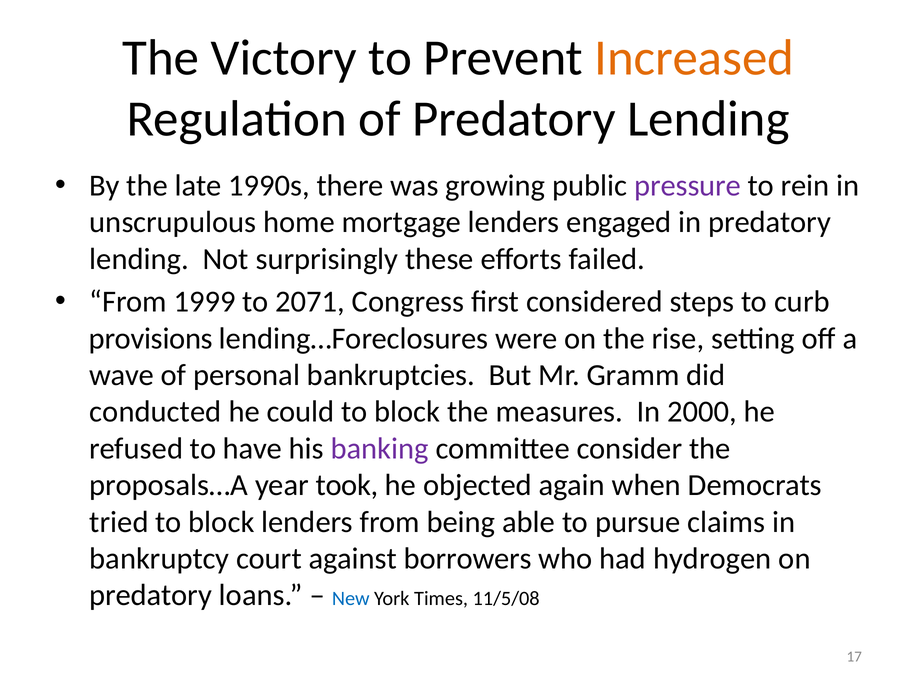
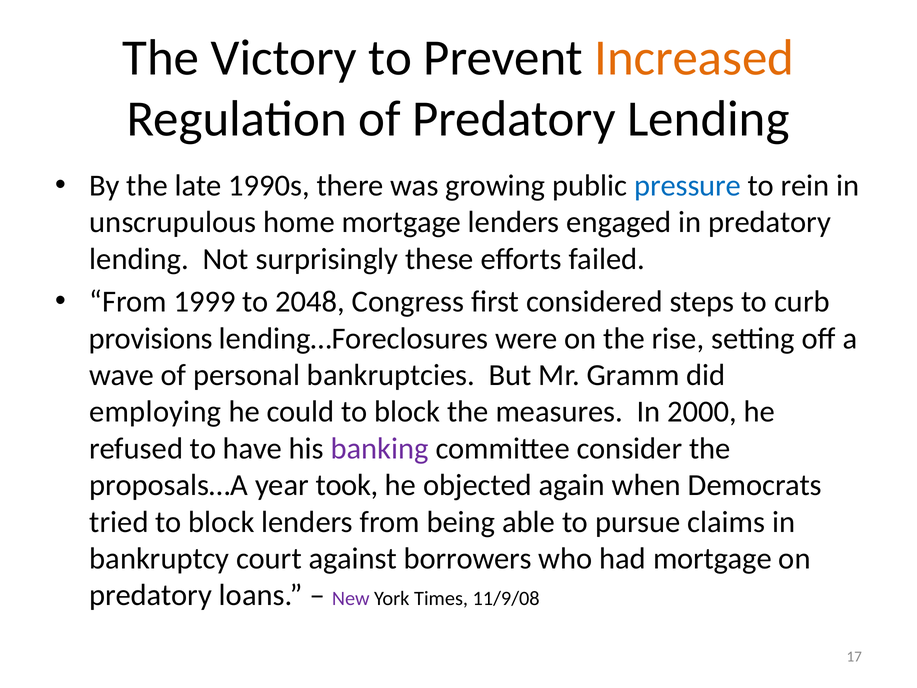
pressure colour: purple -> blue (688, 186)
2071: 2071 -> 2048 (310, 302)
conducted: conducted -> employing (155, 412)
had hydrogen: hydrogen -> mortgage (712, 558)
New colour: blue -> purple (351, 599)
11/5/08: 11/5/08 -> 11/9/08 (506, 599)
